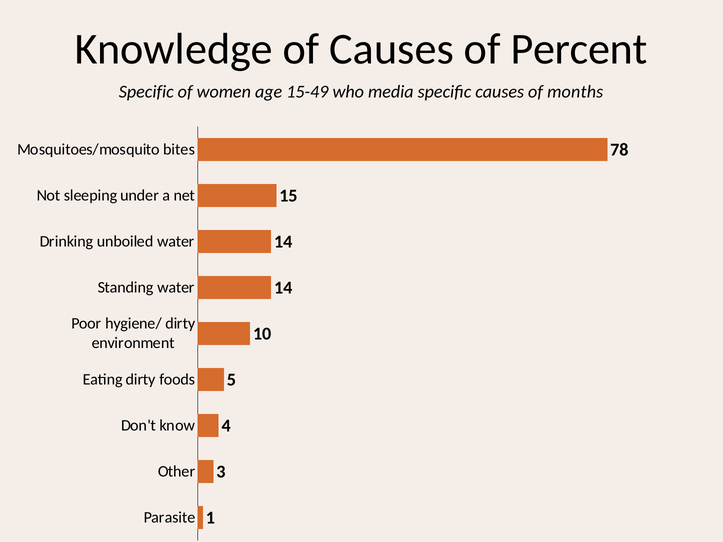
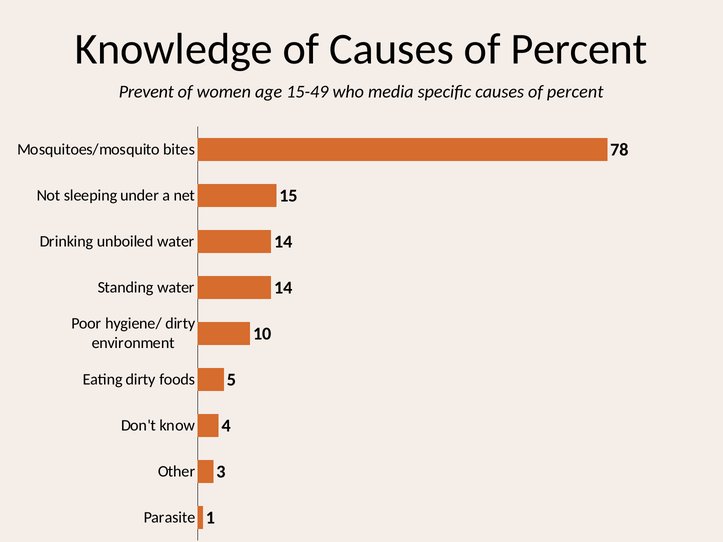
Specific: Specific -> Prevent (146, 92)
specific causes of months: months -> percent (575, 92)
